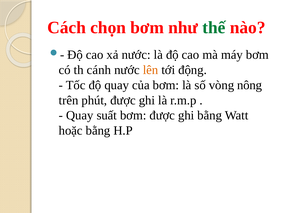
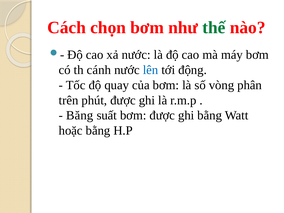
lên colour: orange -> blue (151, 70)
nông: nông -> phân (250, 85)
Quay: Quay -> Băng (80, 115)
